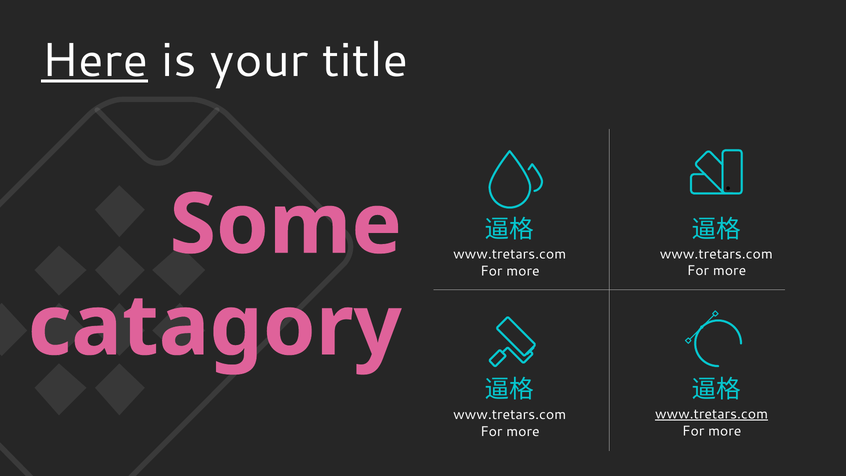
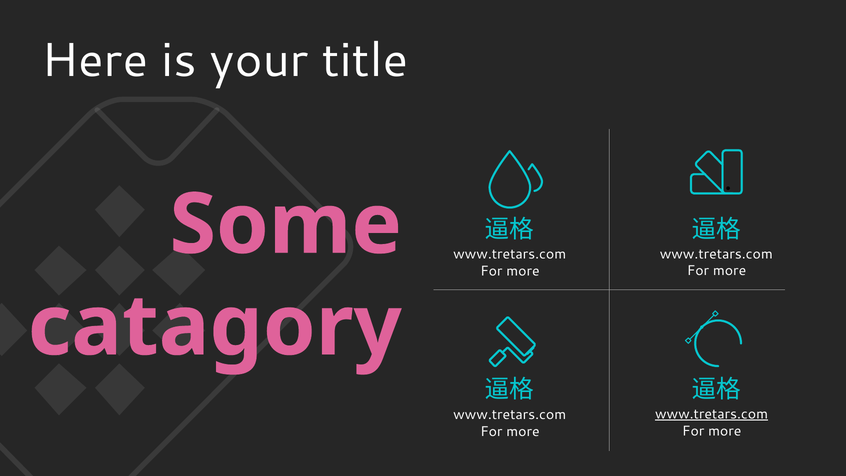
Here underline: present -> none (95, 60)
